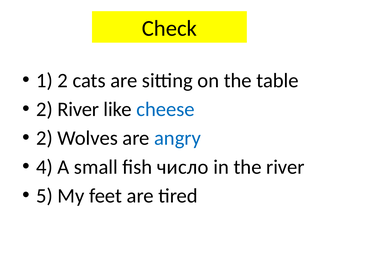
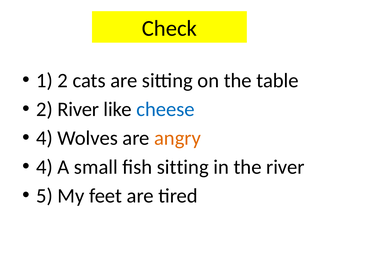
2: 2 -> 4 (45, 138)
angry colour: blue -> orange (178, 138)
fish число: число -> sitting (183, 167)
